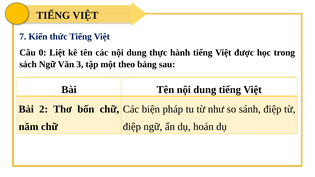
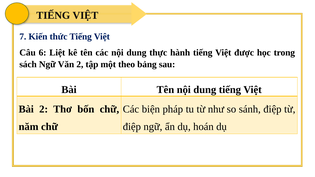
0: 0 -> 6 (43, 53)
Văn 3: 3 -> 2 (80, 64)
